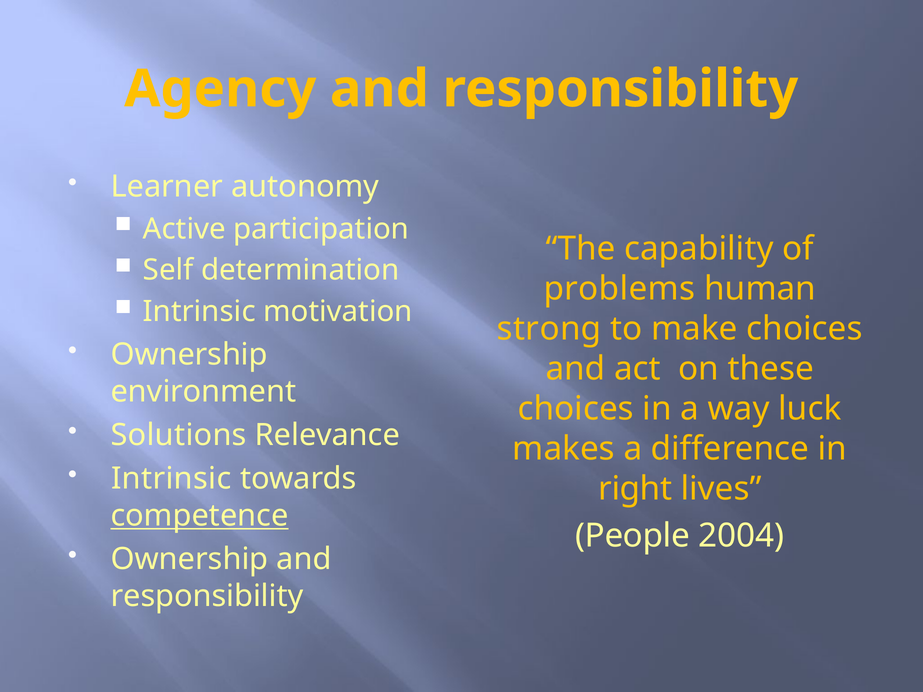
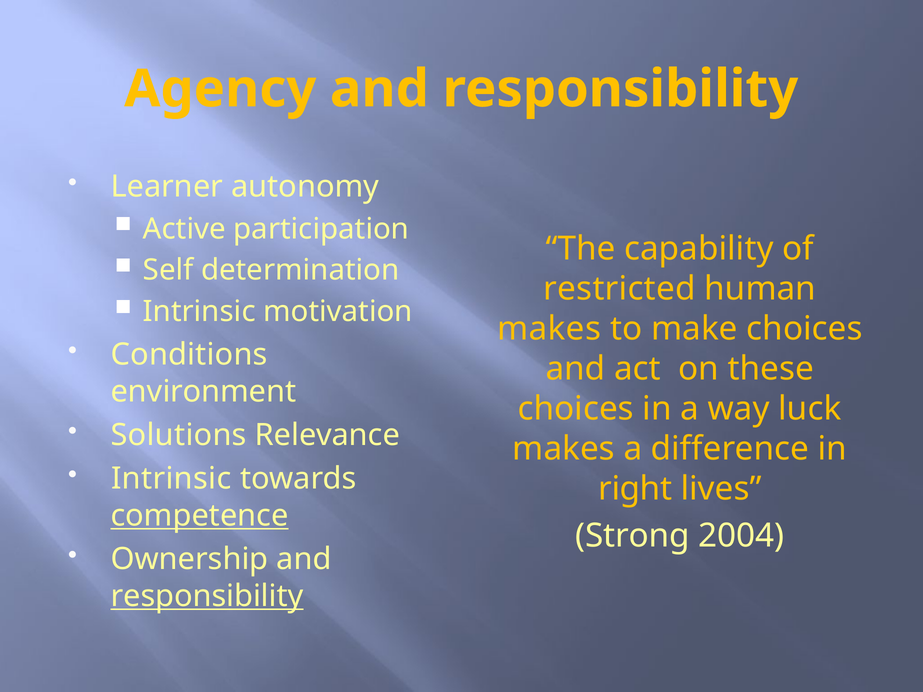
problems: problems -> restricted (620, 289)
strong: strong -> makes (549, 329)
Ownership: Ownership -> Conditions (189, 355)
People: People -> Strong (632, 536)
responsibility underline: none -> present (207, 596)
